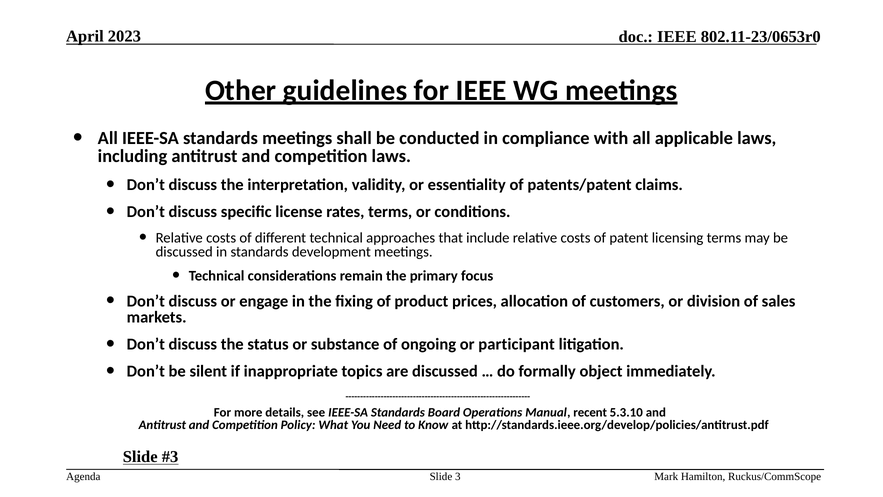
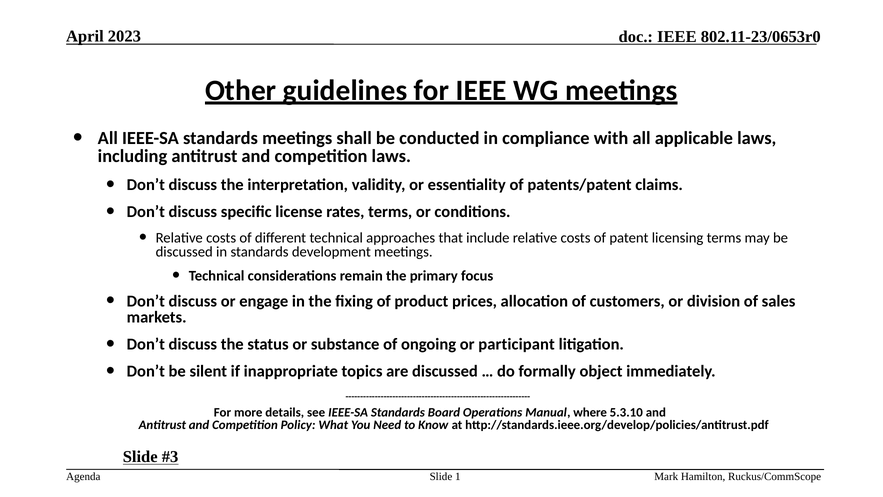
recent: recent -> where (590, 412)
3: 3 -> 1 (458, 476)
